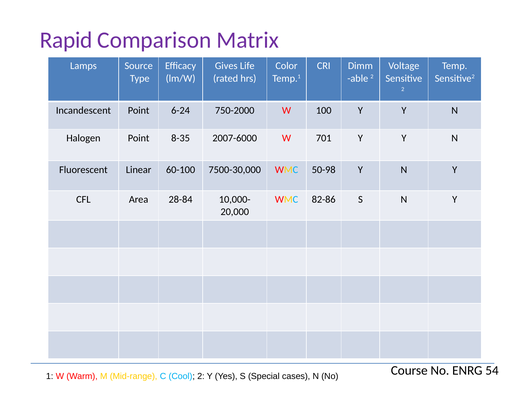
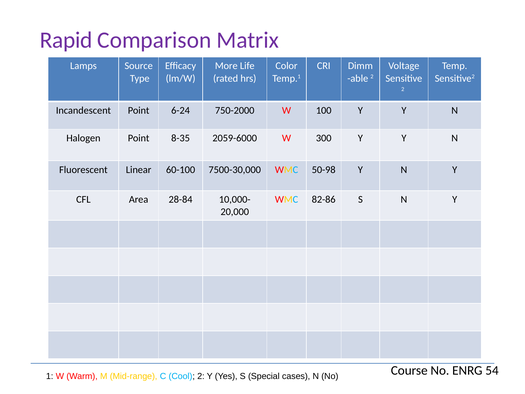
Gives: Gives -> More (226, 66)
2007-6000: 2007-6000 -> 2059-6000 (235, 138)
701: 701 -> 300 (324, 138)
